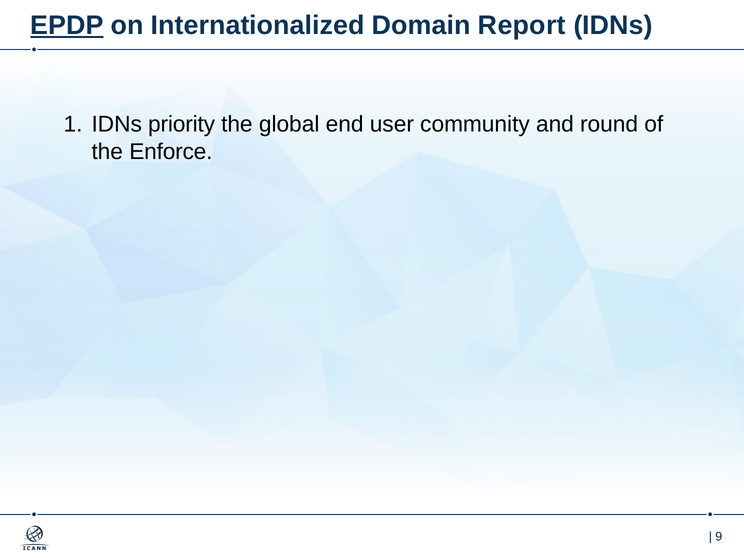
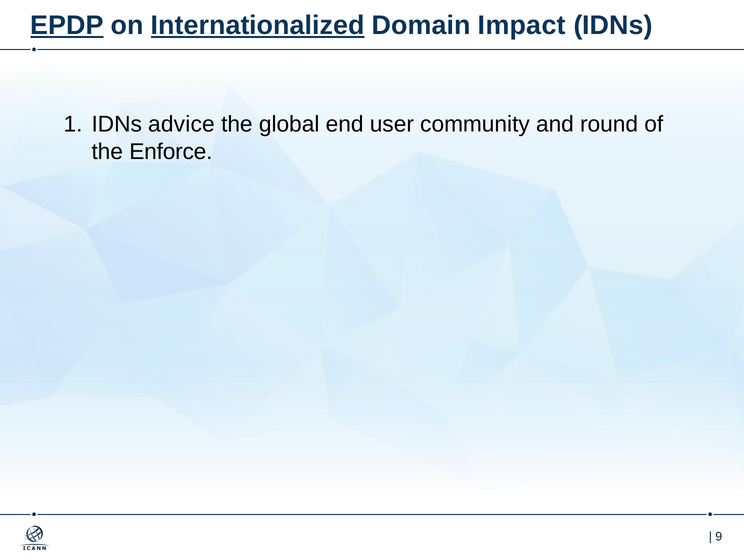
Internationalized underline: none -> present (258, 25)
Report: Report -> Impact (522, 25)
priority: priority -> advice (181, 124)
